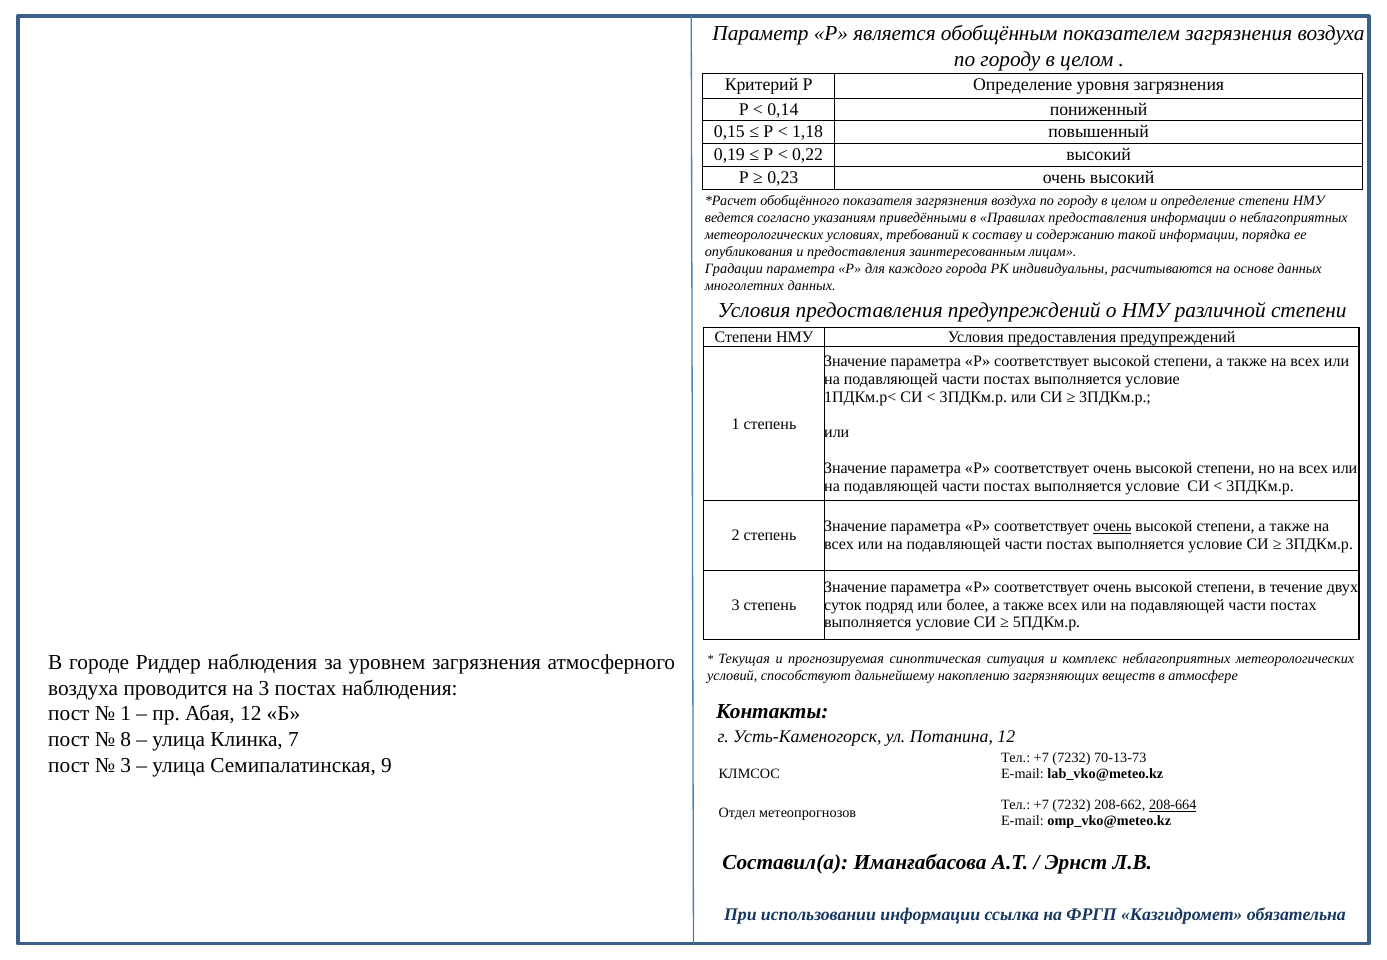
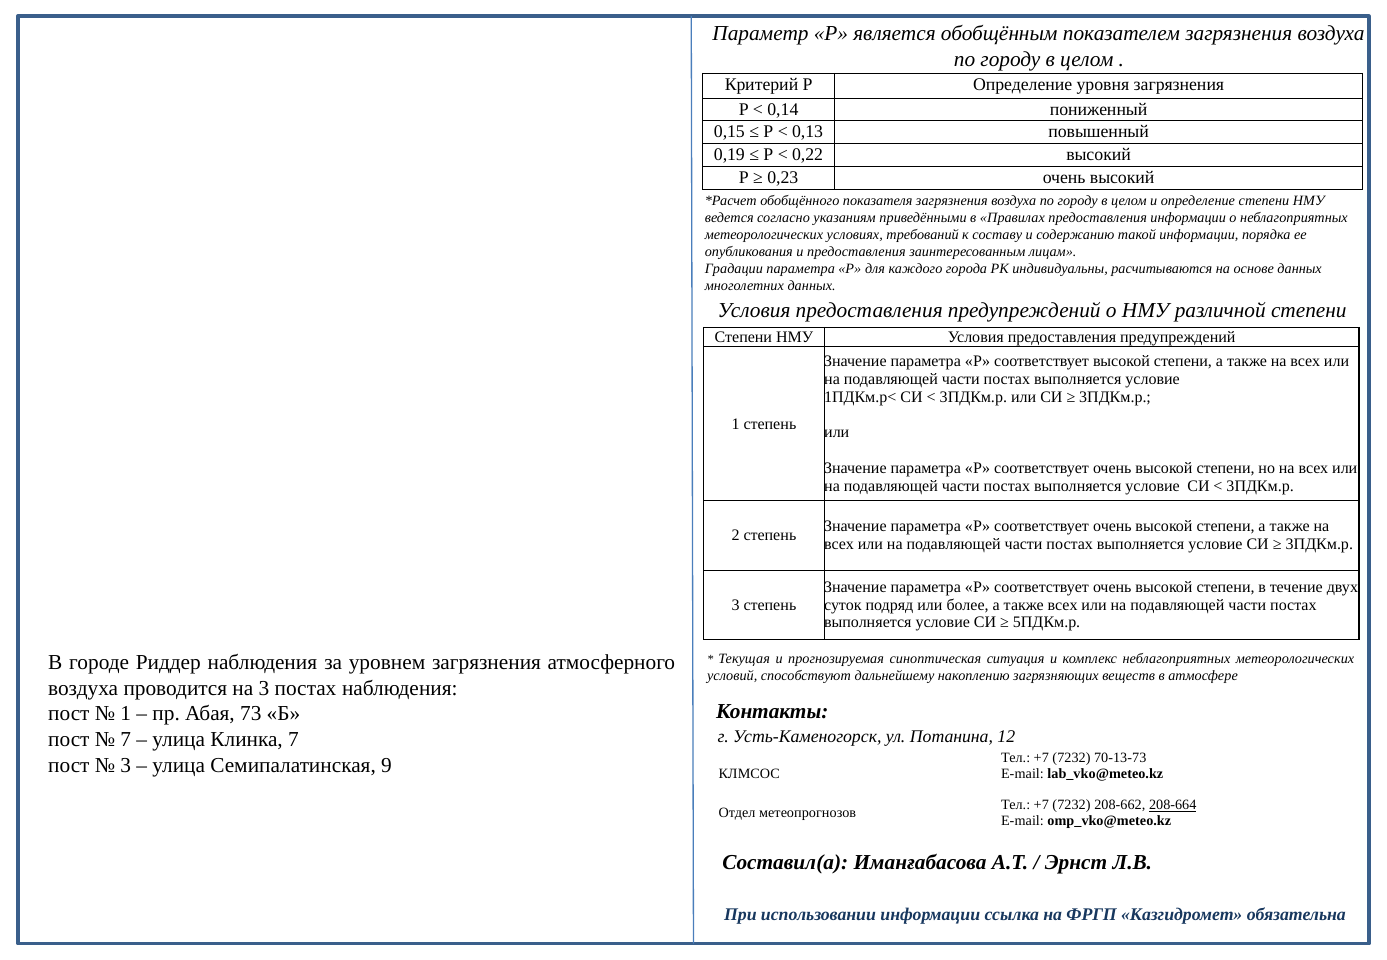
1,18: 1,18 -> 0,13 (808, 132)
очень underline: present -> none (1112, 527)
Абая 12: 12 -> 73 (251, 714)
8: 8 -> 7 (126, 740)
